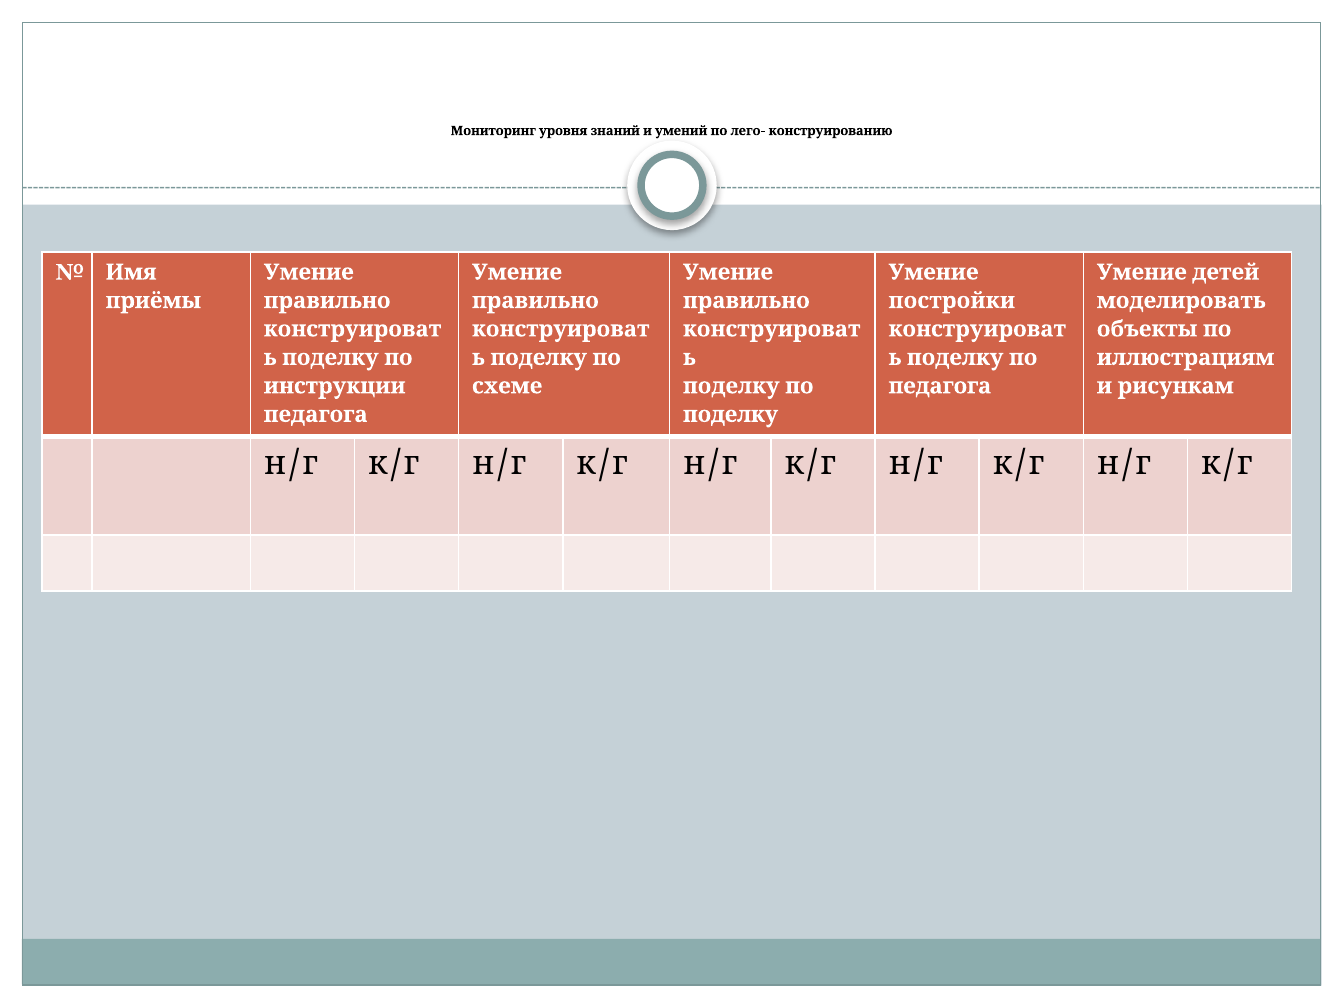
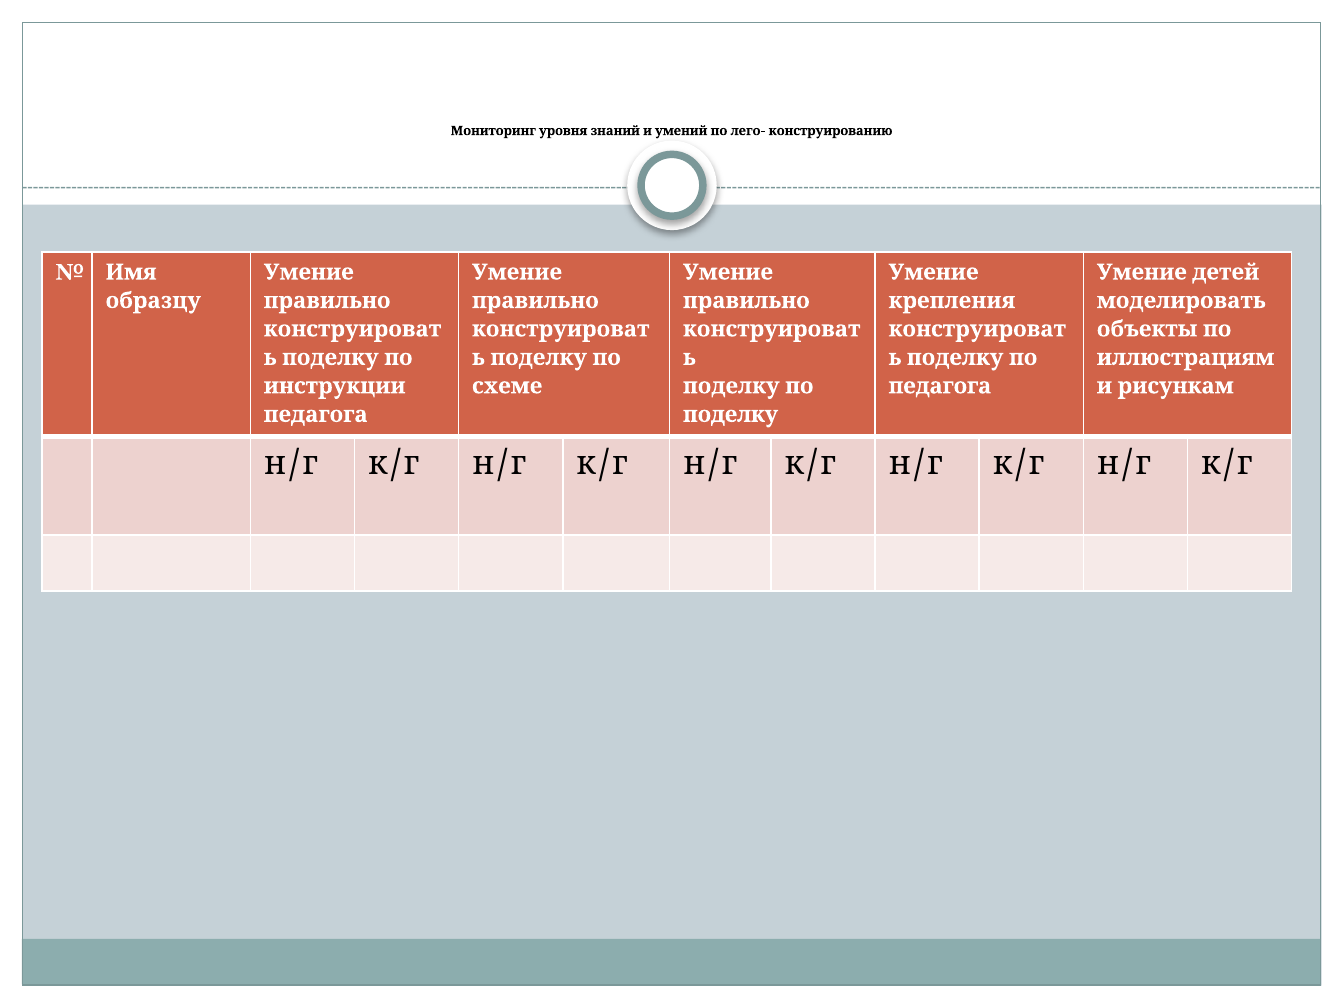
приёмы: приёмы -> образцу (153, 301)
постройки: постройки -> крепления (952, 301)
